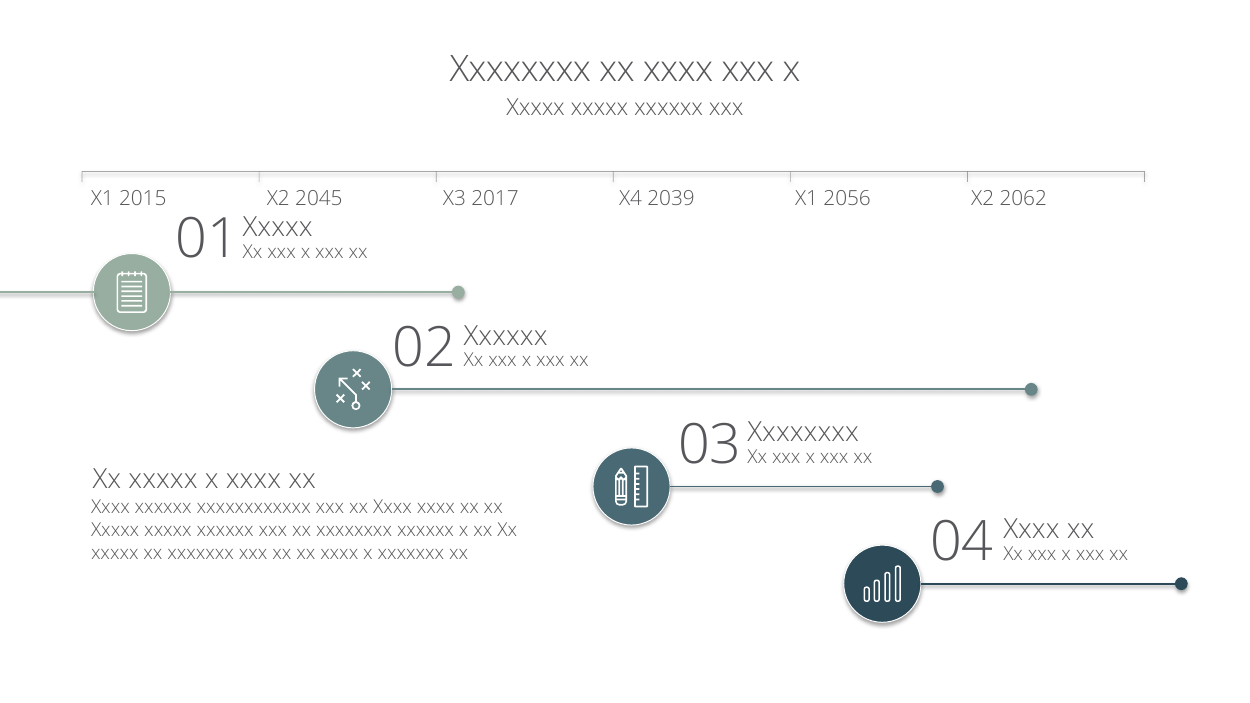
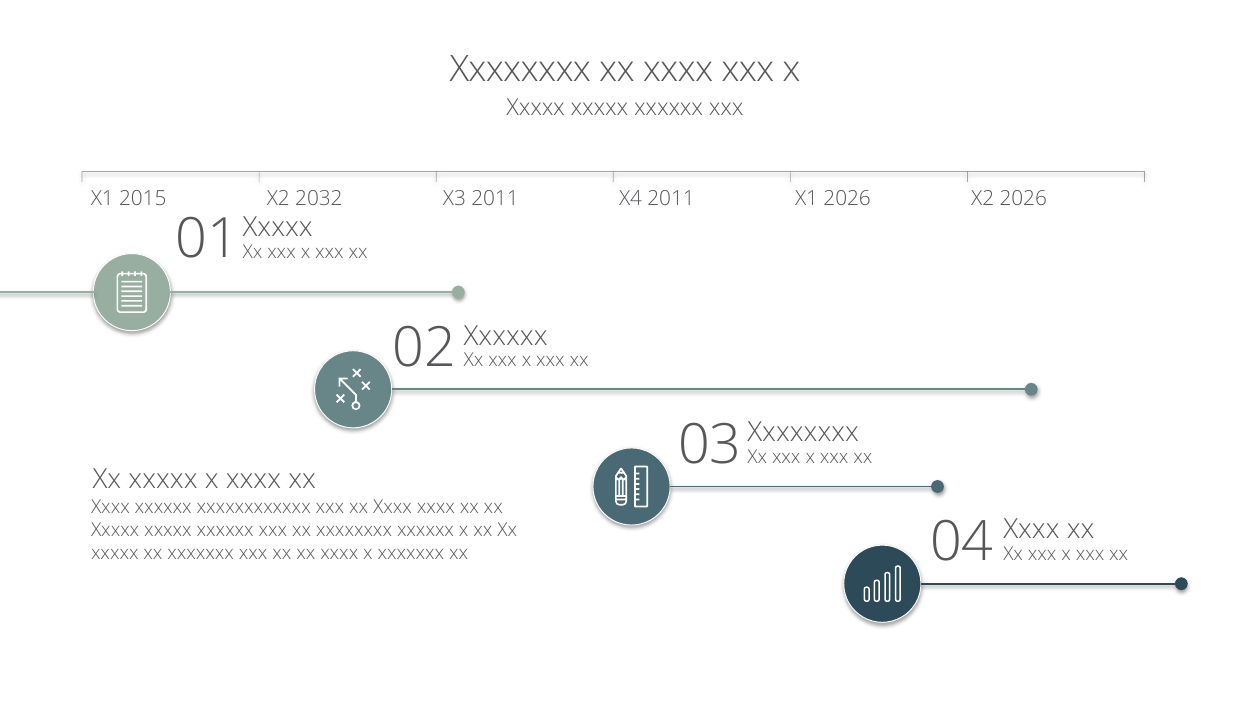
2045: 2045 -> 2032 (319, 198)
X3 2017: 2017 -> 2011 (495, 198)
X4 2039: 2039 -> 2011 (671, 198)
X1 2056: 2056 -> 2026 (847, 198)
X2 2062: 2062 -> 2026 (1023, 198)
